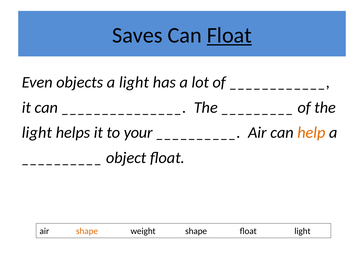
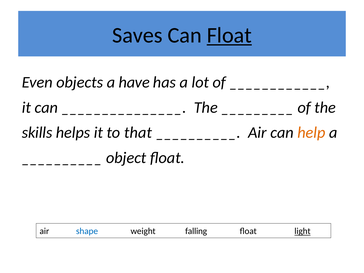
a light: light -> have (134, 82)
light: light -> skills (37, 133)
your: your -> that (138, 133)
shape colour: orange -> blue (87, 231)
weight shape: shape -> falling (196, 231)
light underline: none -> present (302, 231)
